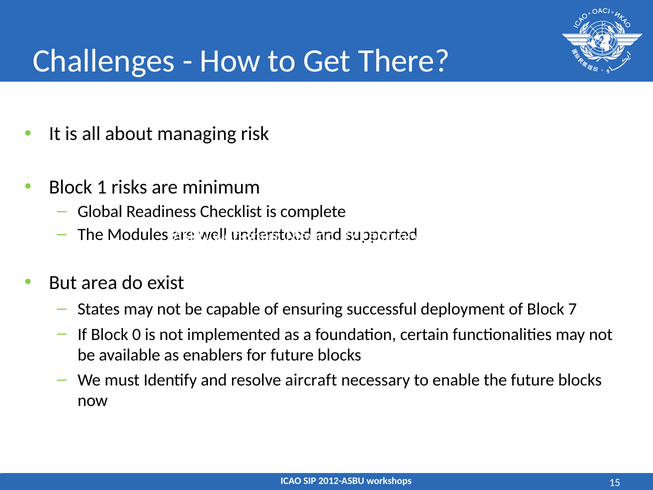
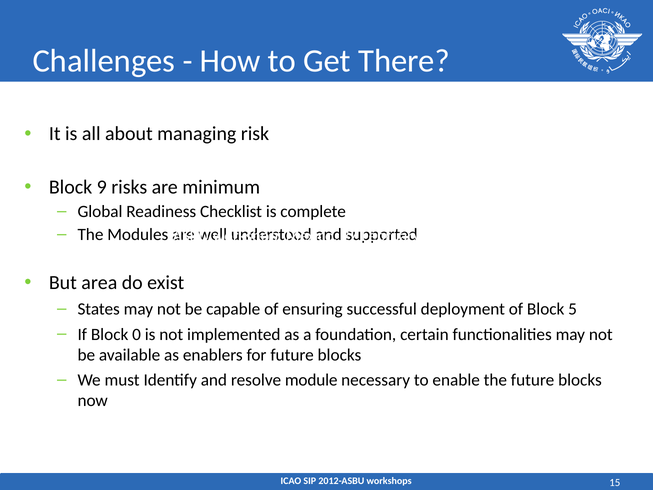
1: 1 -> 9 (102, 187)
7: 7 -> 5 (573, 309)
aircraft: aircraft -> module (311, 380)
